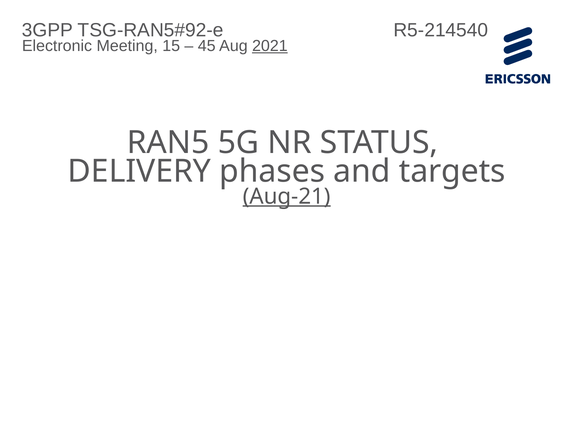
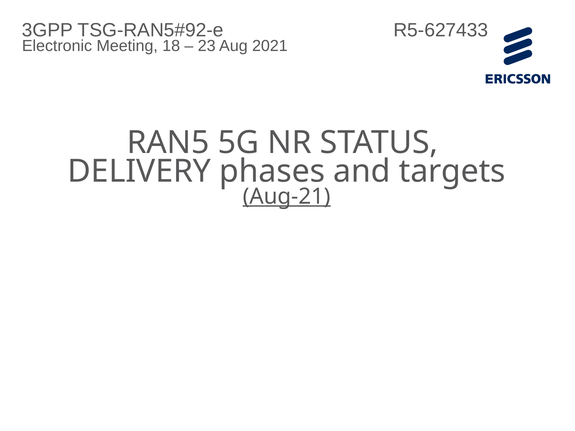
R5-214540: R5-214540 -> R5-627433 (441, 30)
15: 15 -> 18 (171, 46)
45: 45 -> 23 (207, 46)
2021 underline: present -> none (270, 46)
